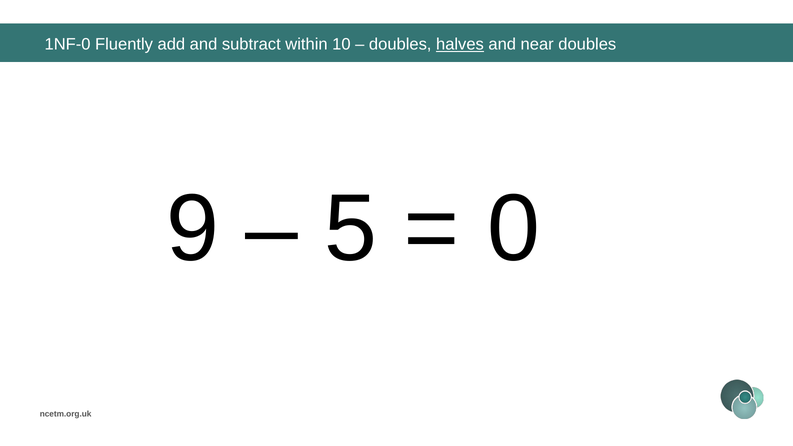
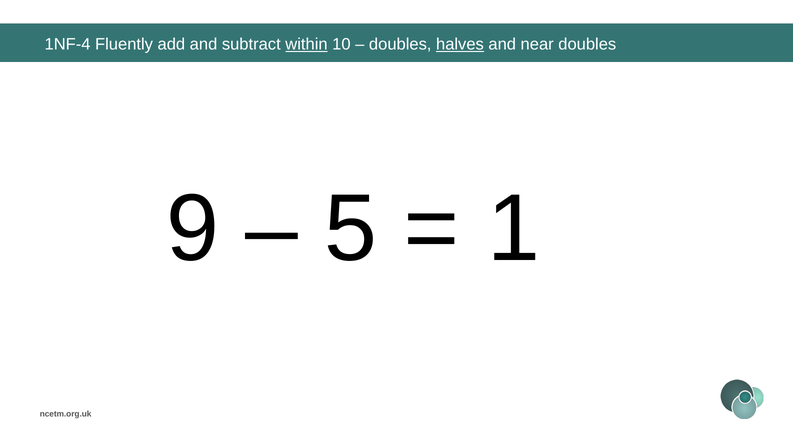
1NF-0: 1NF-0 -> 1NF-4 (68, 44)
within underline: none -> present (307, 44)
0: 0 -> 1 (514, 229)
